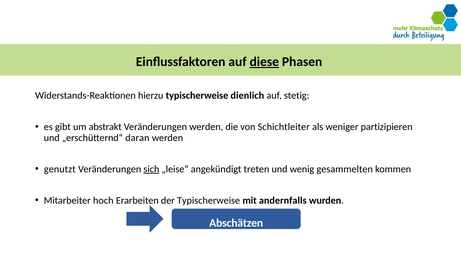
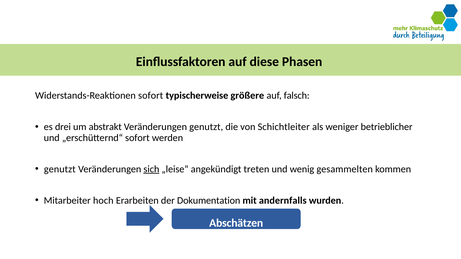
diese underline: present -> none (264, 62)
Widerstands-Reaktionen hierzu: hierzu -> sofort (151, 96)
dienlich: dienlich -> größere (247, 96)
stetig: stetig -> falsch (297, 96)
gibt: gibt -> drei (63, 127)
Veränderungen werden: werden -> genutzt (206, 127)
partizipieren: partizipieren -> betrieblicher (387, 127)
„erschütternd“ daran: daran -> sofort (137, 138)
der Typischerweise: Typischerweise -> Dokumentation (209, 201)
